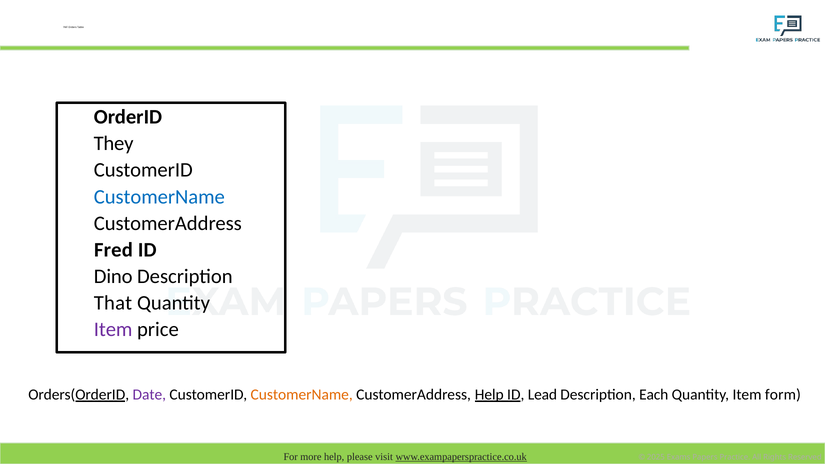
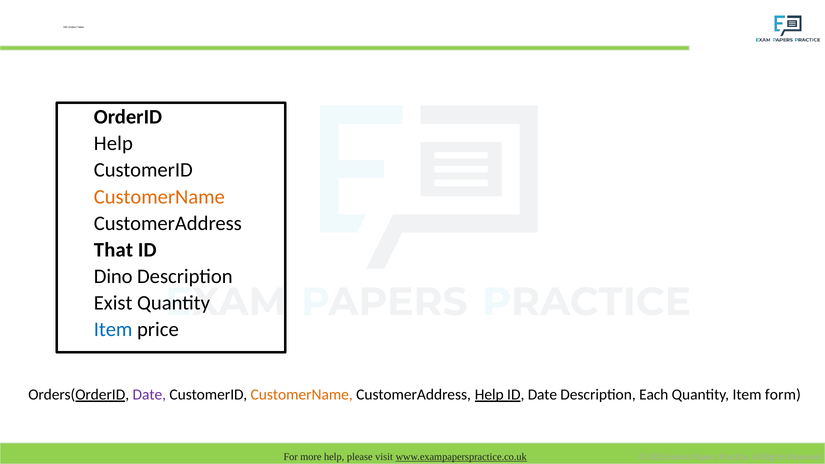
They: They -> Help (113, 144)
CustomerName colour: blue -> orange (159, 197)
Fred: Fred -> That (113, 250)
That: That -> Exist (113, 303)
Item colour: purple -> blue (113, 330)
ID Lead: Lead -> Date (542, 395)
